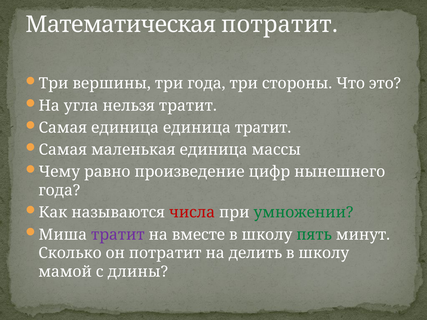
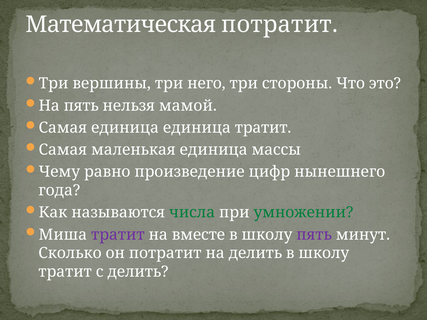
три года: года -> него (206, 84)
На угла: угла -> пять (81, 106)
нельзя тратит: тратит -> мамой (188, 106)
числа colour: red -> green (192, 213)
пять colour: green -> purple (314, 235)
мамой: мамой -> тратит (65, 272)
с длины: длины -> делить (138, 272)
